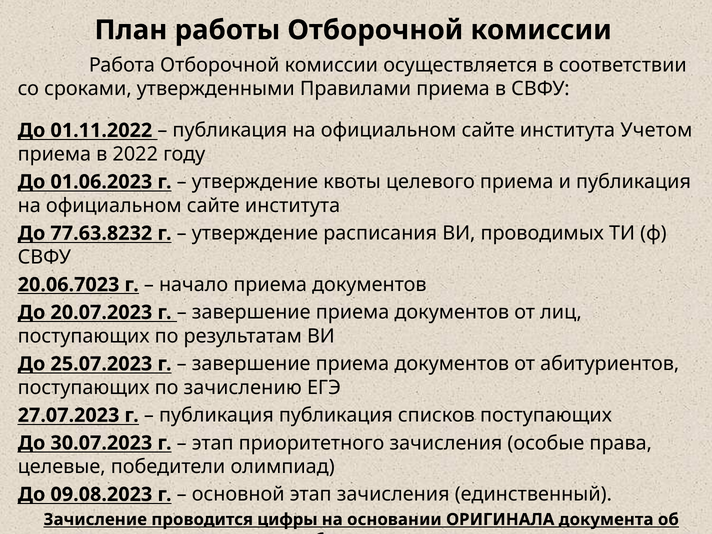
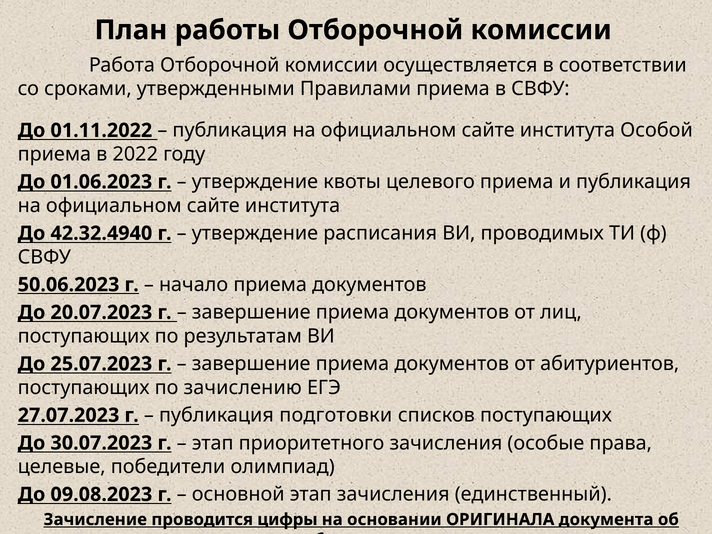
Учетом: Учетом -> Особой (657, 130)
77.63.8232: 77.63.8232 -> 42.32.4940 (101, 233)
20.06.7023: 20.06.7023 -> 50.06.2023 (69, 285)
публикация публикация: публикация -> подготовки (336, 415)
